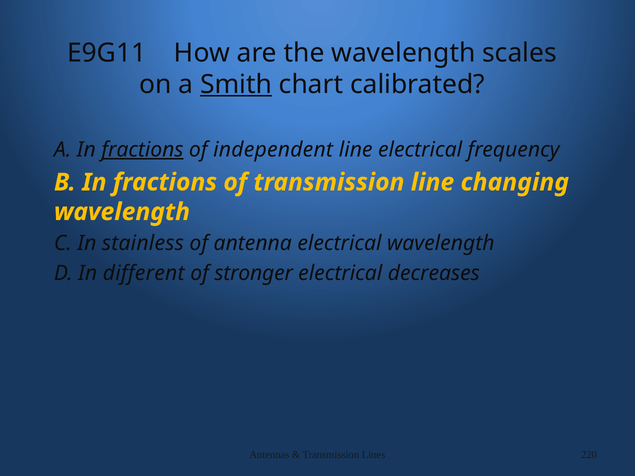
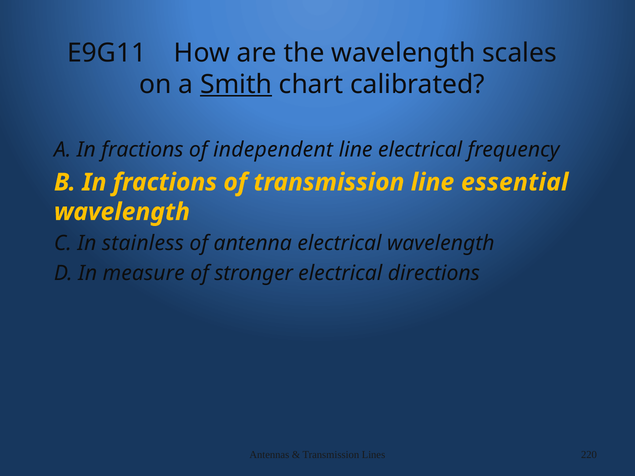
fractions underline: present -> none (142, 150)
changing: changing -> essential (515, 182)
different: different -> measure (144, 273)
decreases: decreases -> directions (434, 273)
